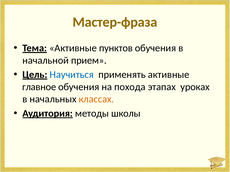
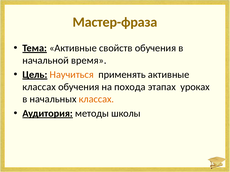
пунктов: пунктов -> свойств (116, 48)
прием: прием -> время (89, 61)
Научиться colour: blue -> orange (72, 75)
главное: главное -> классах (39, 87)
